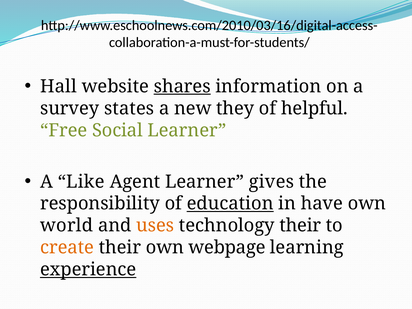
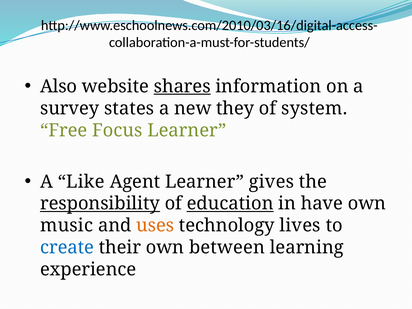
Hall: Hall -> Also (59, 86)
helpful: helpful -> system (314, 108)
Social: Social -> Focus (117, 130)
responsibility underline: none -> present (100, 204)
world: world -> music (67, 226)
technology their: their -> lives (300, 226)
create colour: orange -> blue (67, 248)
webpage: webpage -> between (227, 248)
experience underline: present -> none (88, 270)
